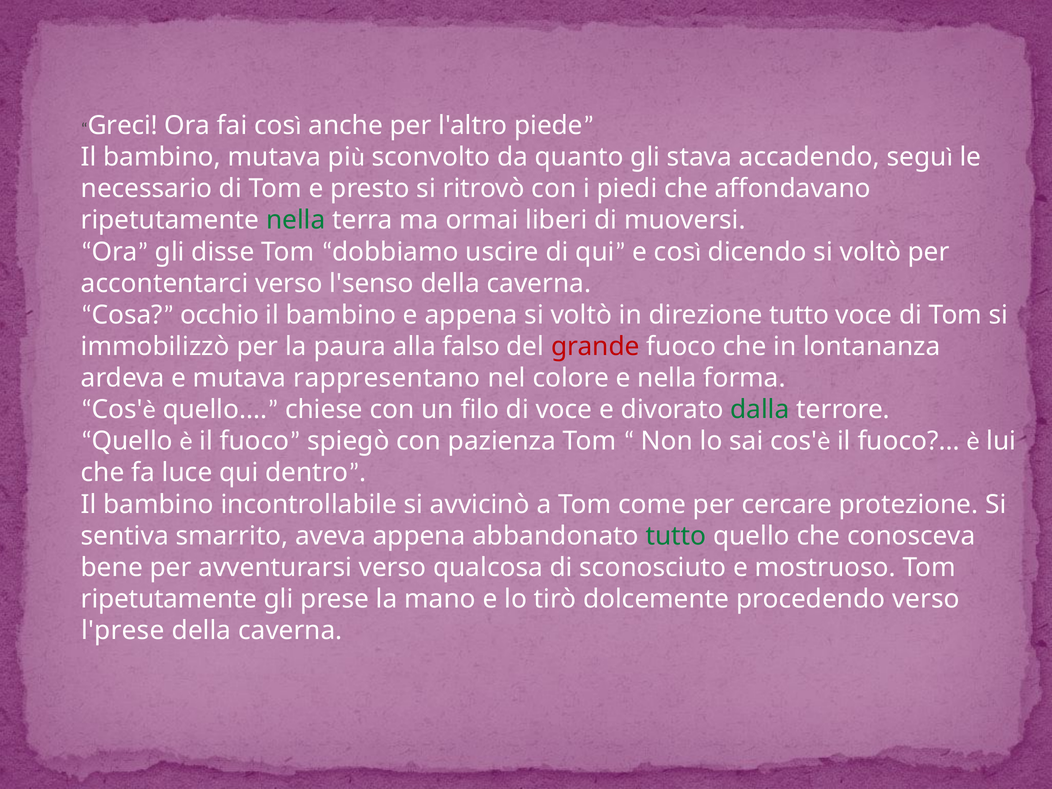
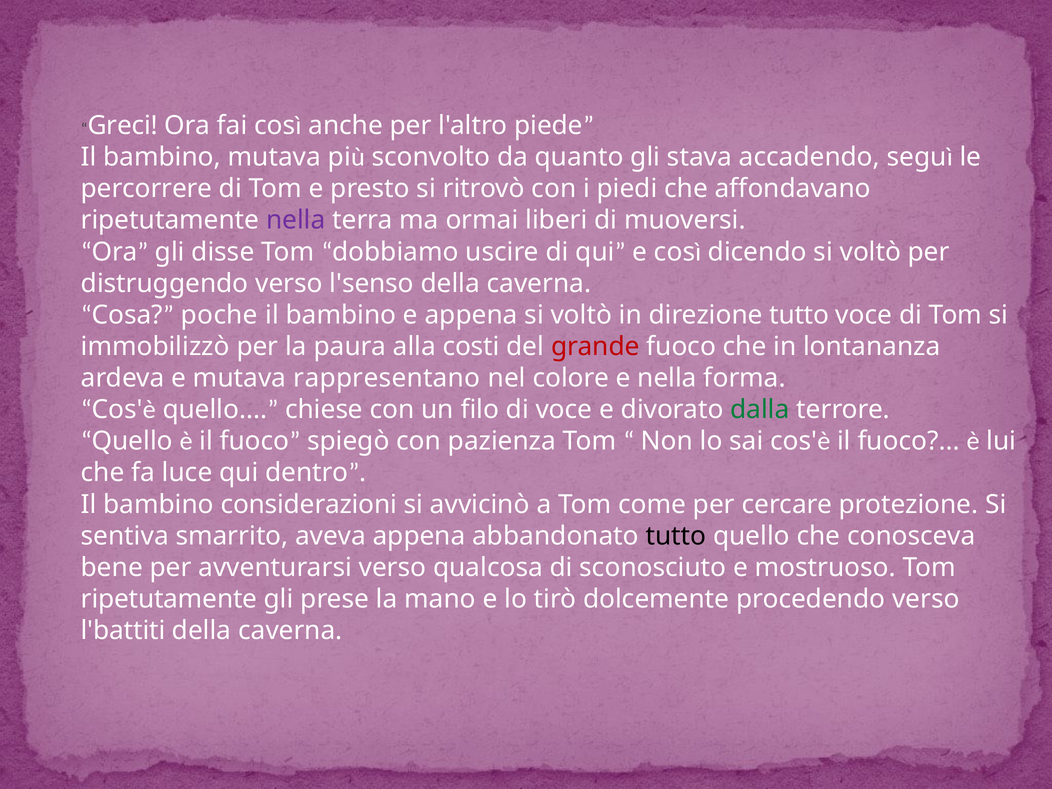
necessario: necessario -> percorrere (147, 189)
nella colour: green -> purple (296, 220)
accontentarci: accontentarci -> distruggendo (165, 283)
occhio: occhio -> poche (219, 315)
falso: falso -> costi (471, 347)
incontrollabile: incontrollabile -> considerazioni (309, 504)
tutto colour: green -> black (676, 536)
l'prese: l'prese -> l'battiti (123, 631)
